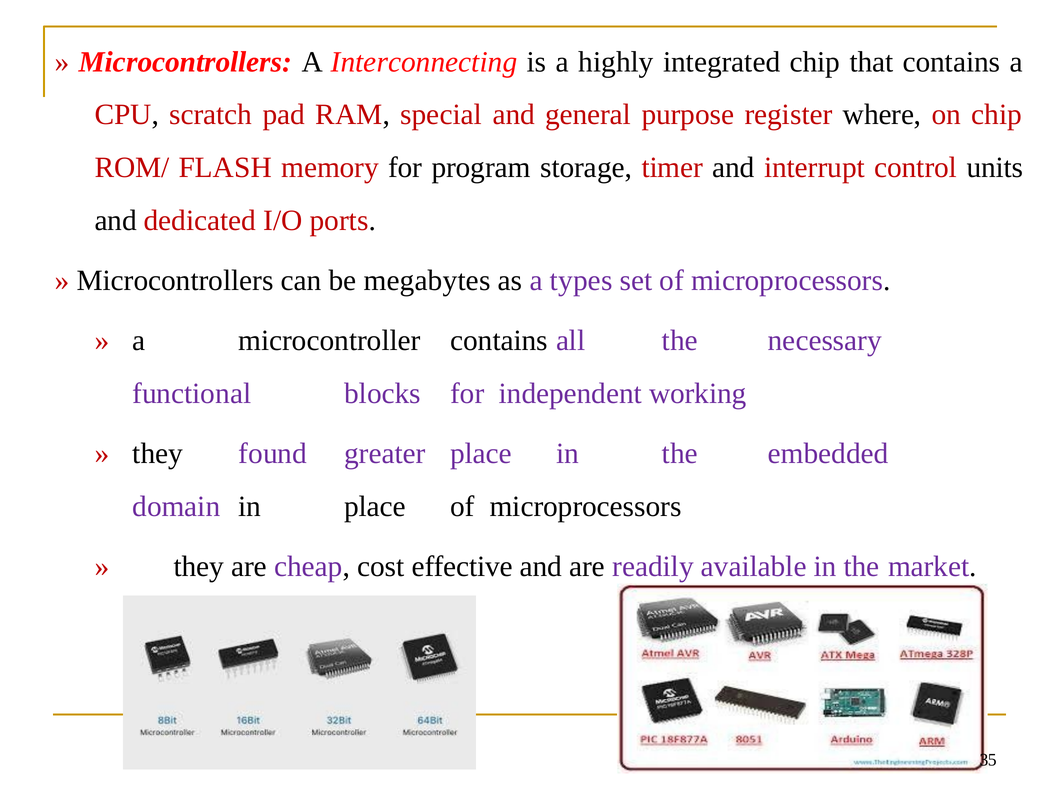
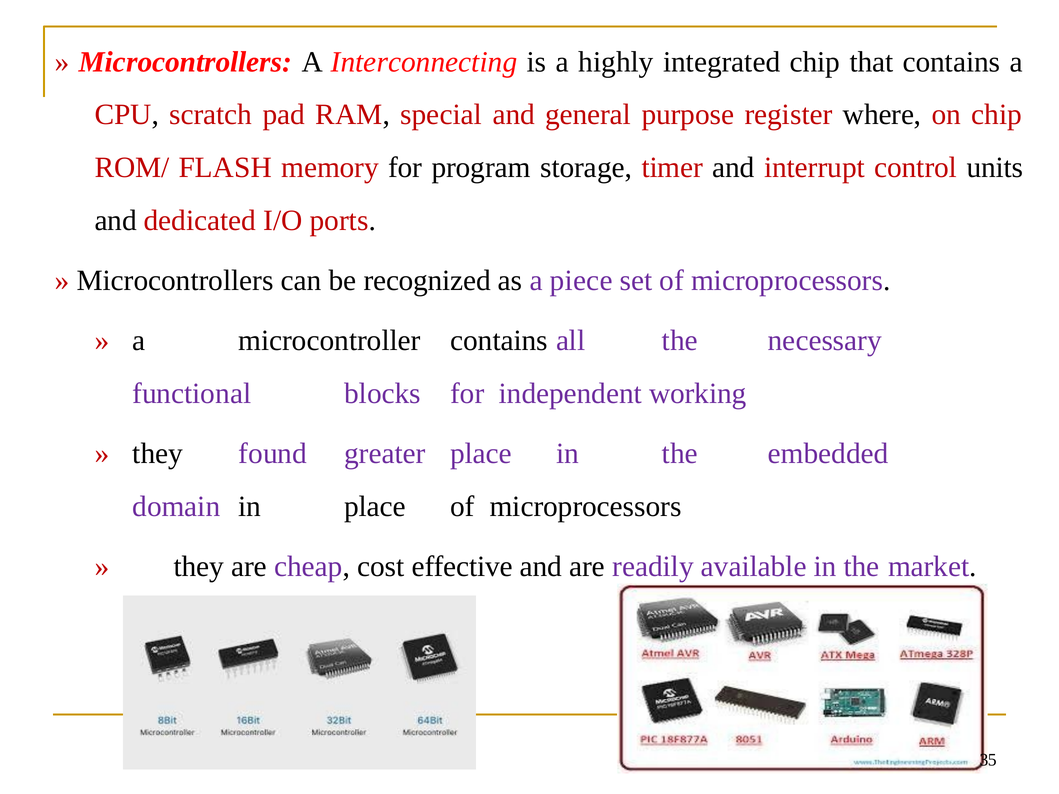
megabytes: megabytes -> recognized (427, 281)
types: types -> piece (581, 281)
